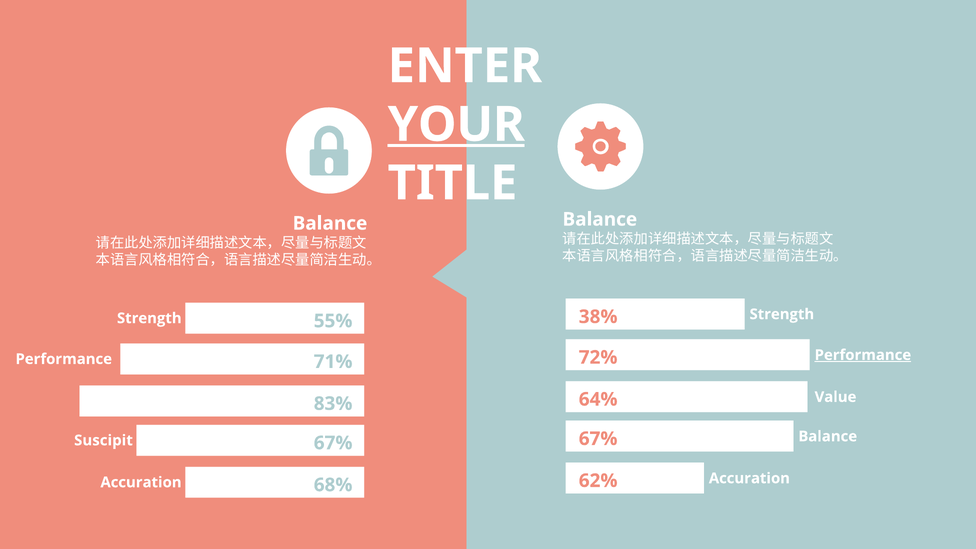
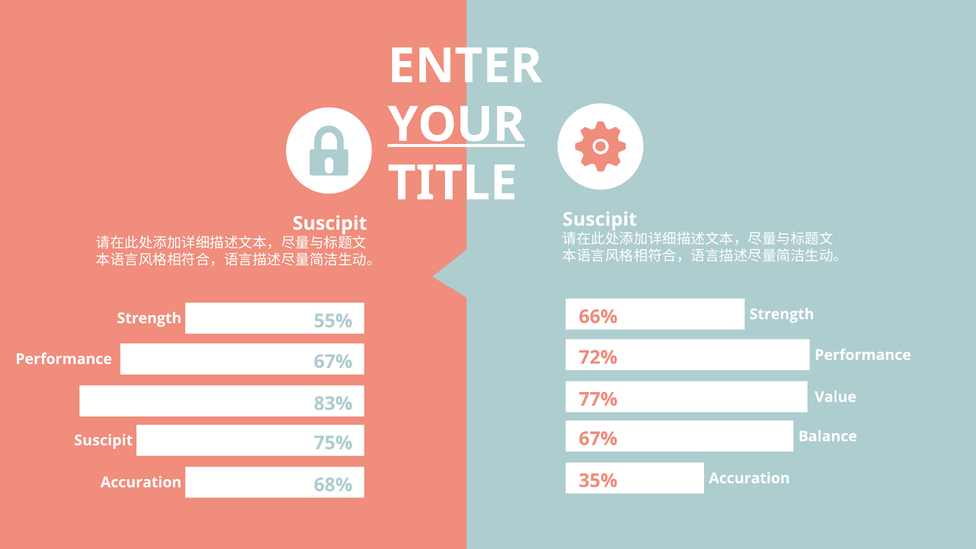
TITLE Balance: Balance -> Suscipit (600, 219)
Balance: Balance -> Suscipit (330, 223)
38%: 38% -> 66% (598, 317)
Performance underline: present -> none (863, 355)
71%: 71% -> 67% (333, 362)
64%: 64% -> 77% (598, 399)
67%: 67% -> 75% (333, 443)
62%: 62% -> 35% (598, 481)
